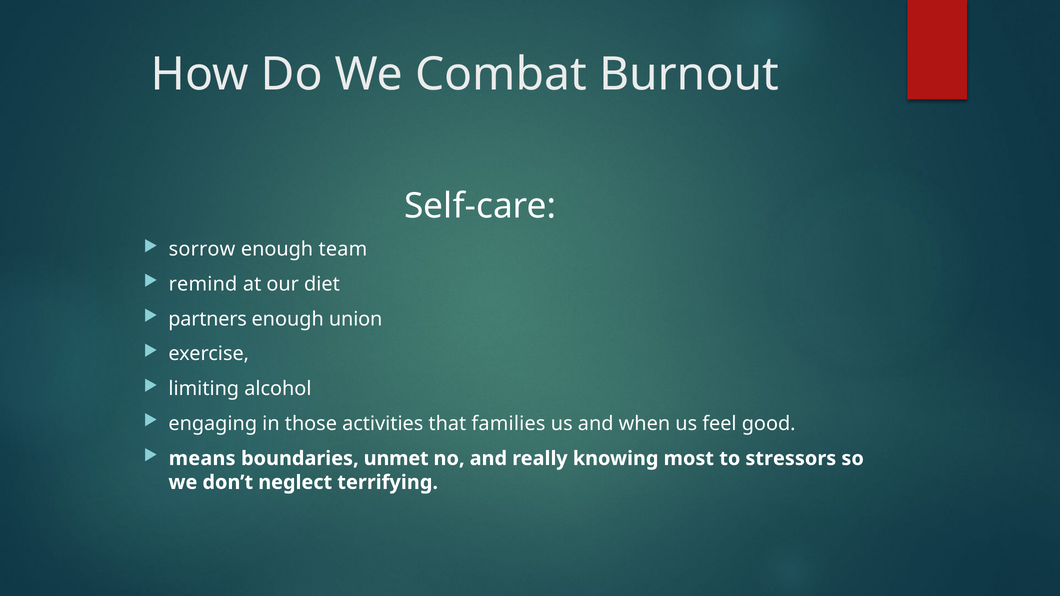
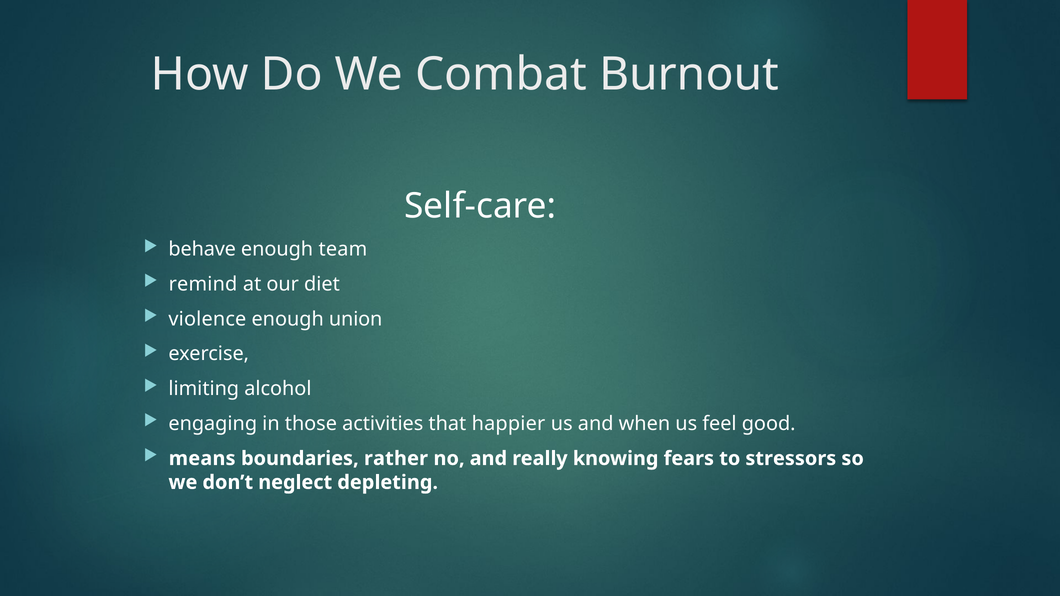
sorrow: sorrow -> behave (202, 249)
partners: partners -> violence (207, 319)
families: families -> happier (508, 424)
unmet: unmet -> rather (396, 459)
most: most -> fears (689, 459)
terrifying: terrifying -> depleting (388, 483)
